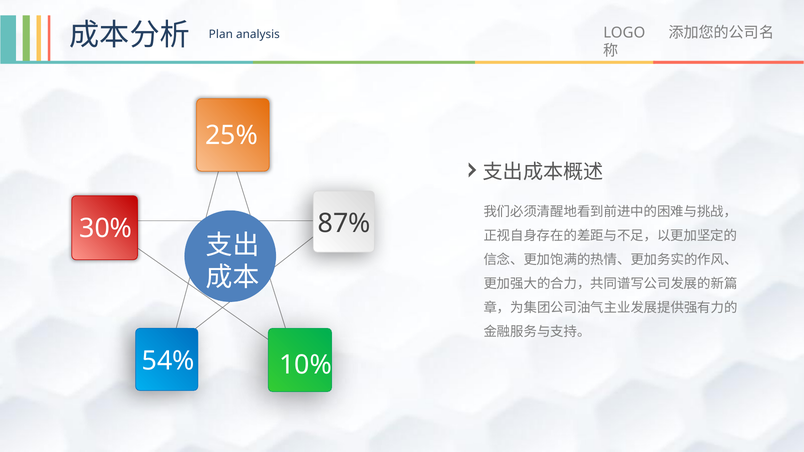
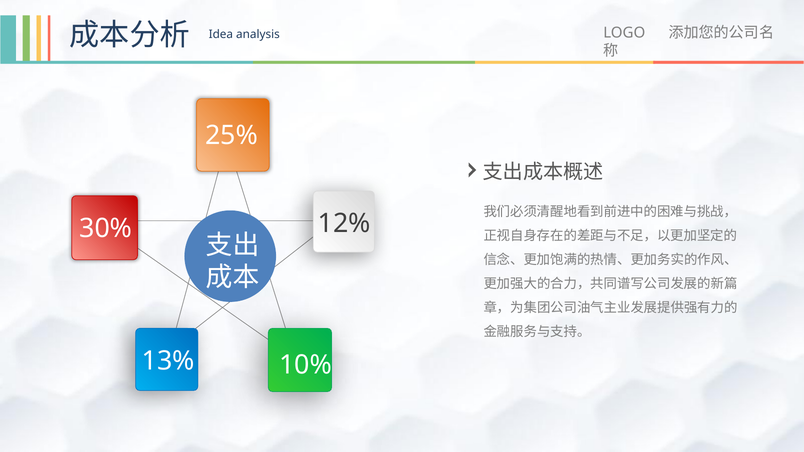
Plan: Plan -> Idea (221, 34)
87%: 87% -> 12% (344, 223)
54%: 54% -> 13% (168, 361)
